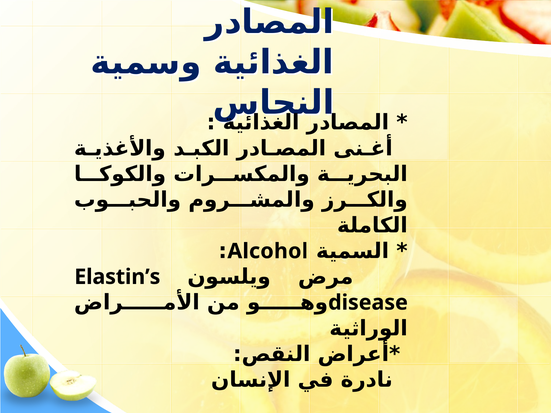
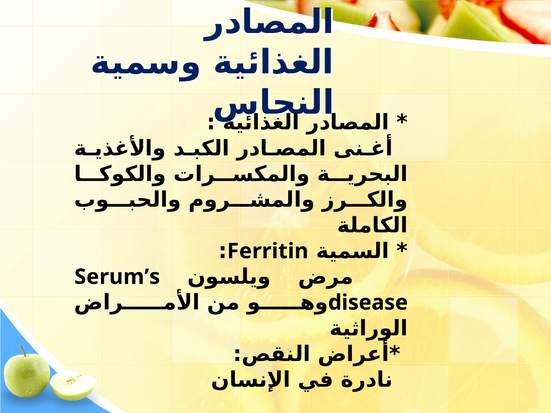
Alcohol: Alcohol -> Ferritin (268, 251)
Elastin’s: Elastin’s -> Serum’s (117, 277)
